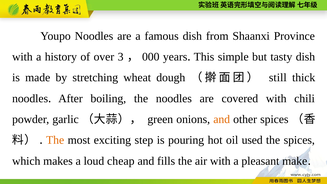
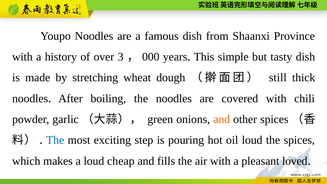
The colour: orange -> blue (55, 140)
oil used: used -> loud (252, 140)
make: make -> loved (295, 161)
